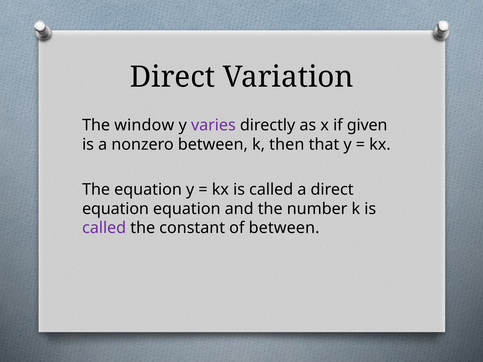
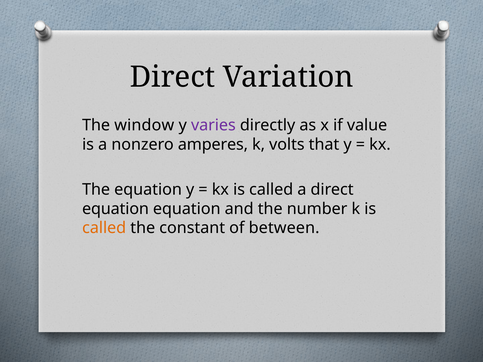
given: given -> value (367, 125)
nonzero between: between -> amperes (213, 144)
then: then -> volts (287, 144)
called colour: purple -> orange (104, 228)
